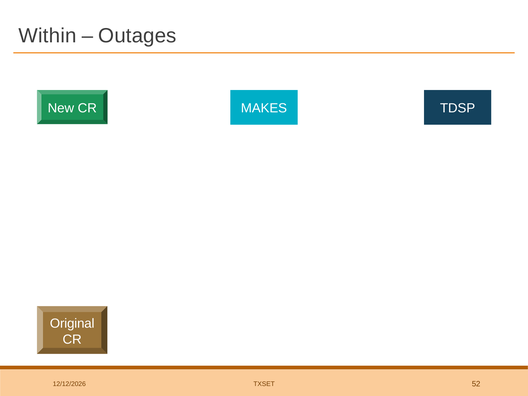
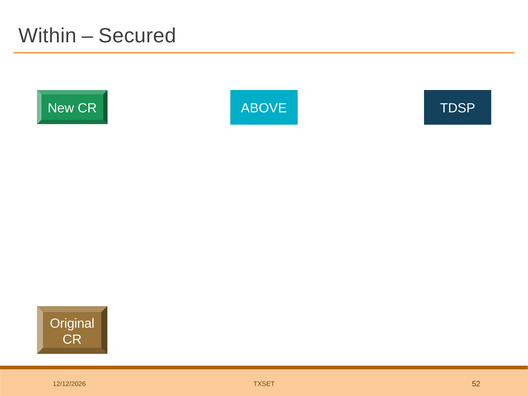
Outages: Outages -> Secured (137, 36)
MAKES: MAKES -> ABOVE (264, 108)
